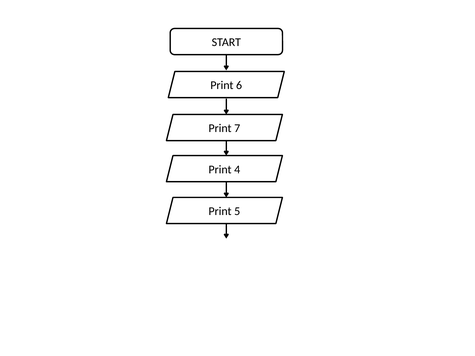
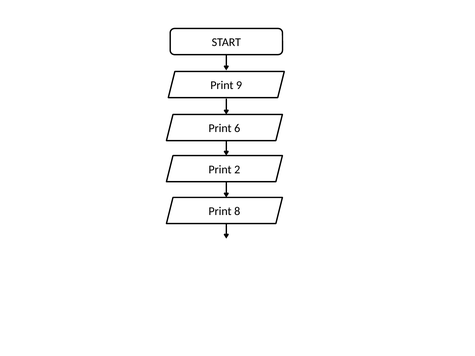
6: 6 -> 9 (239, 85)
7: 7 -> 6 (237, 128)
4: 4 -> 2 (237, 170)
5: 5 -> 8 (237, 211)
